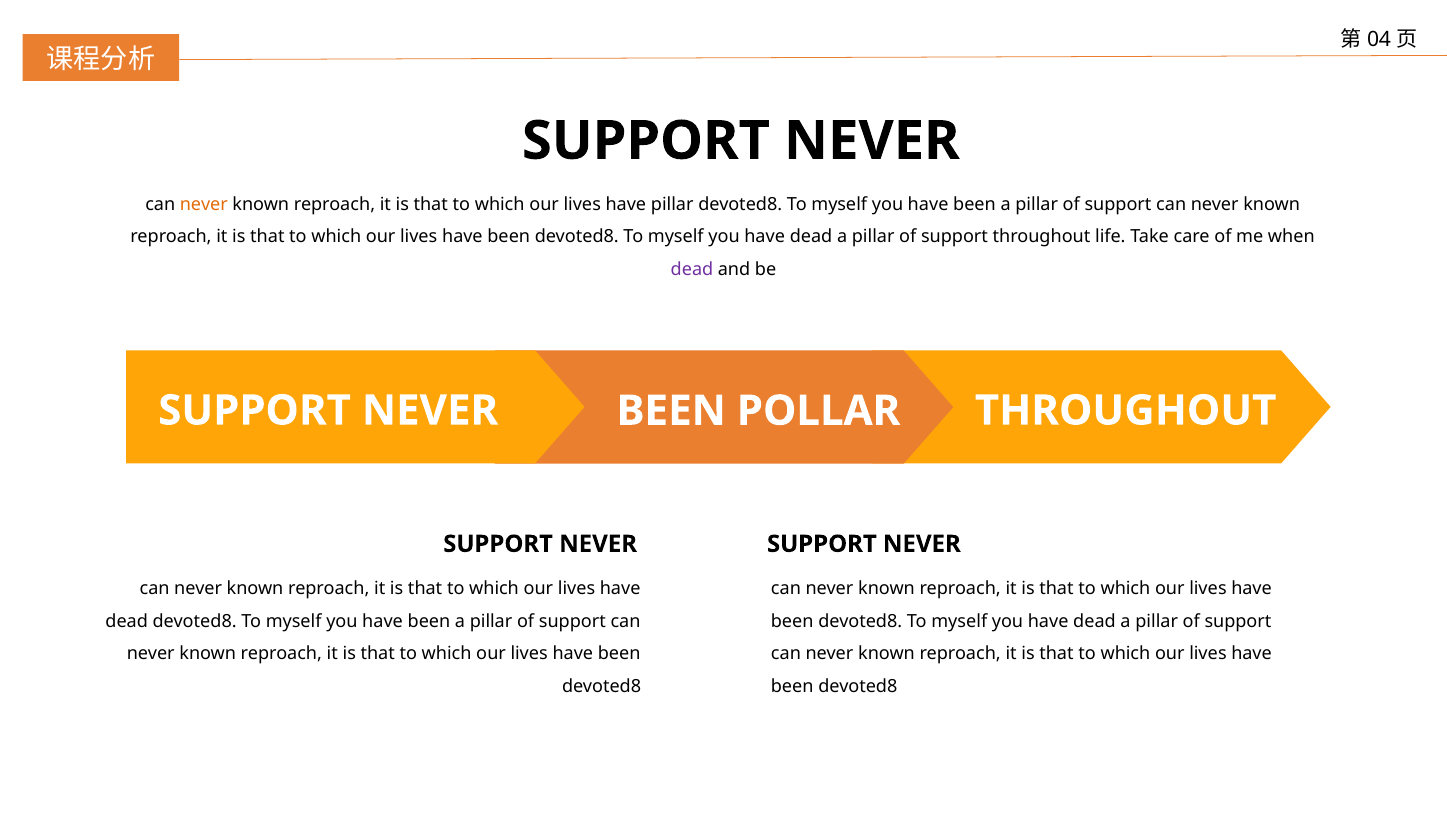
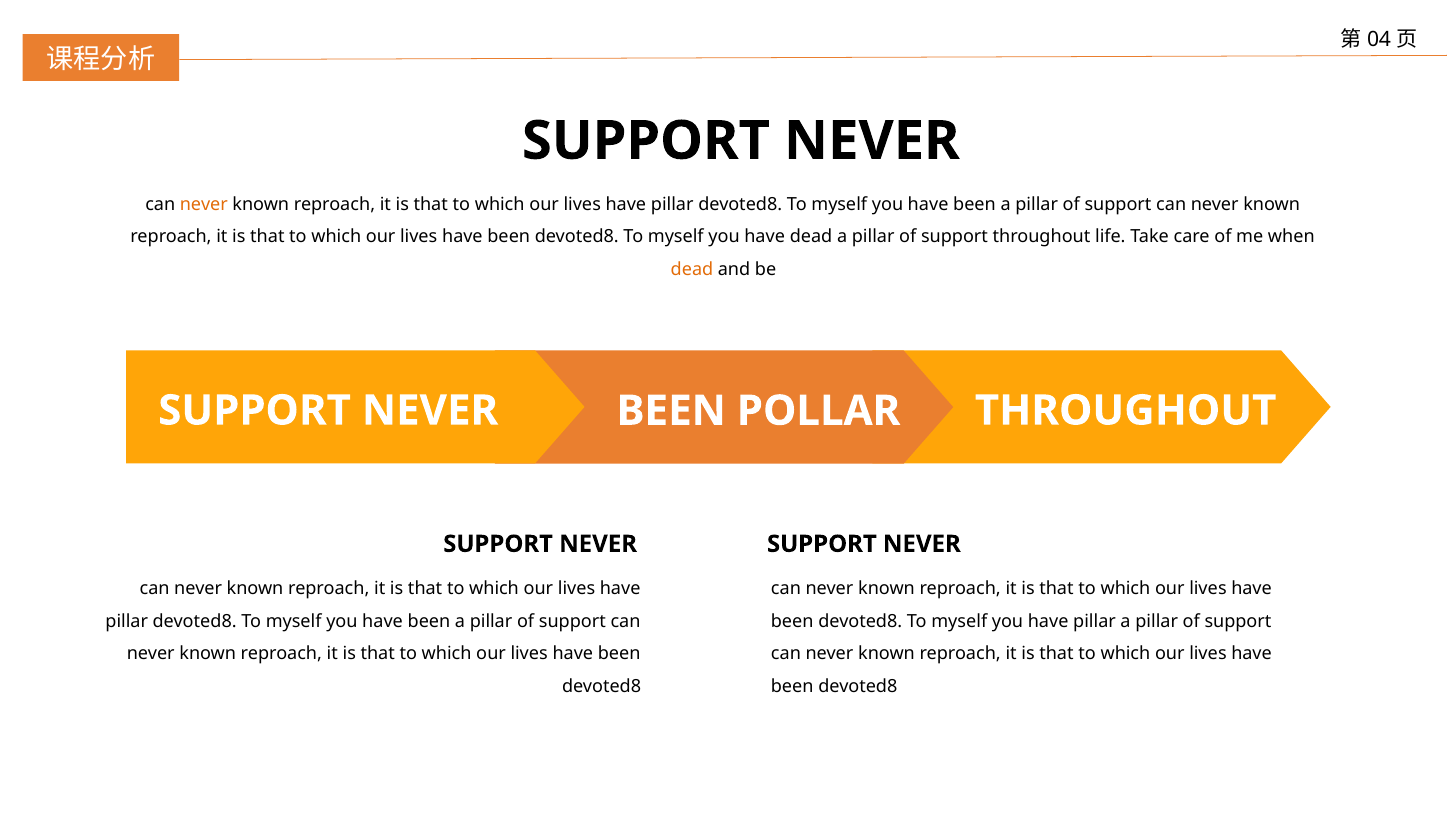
dead colour: purple -> orange (692, 269)
dead: dead -> pillar (127, 621)
dead: dead -> pillar (1095, 621)
